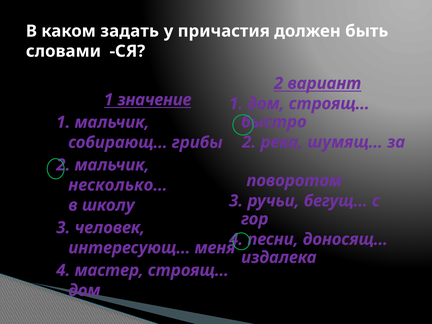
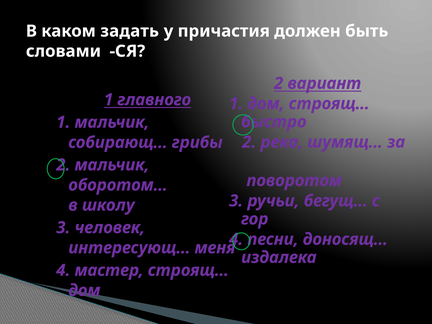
значение: значение -> главного (154, 100)
несколько…: несколько… -> оборотом… (118, 185)
